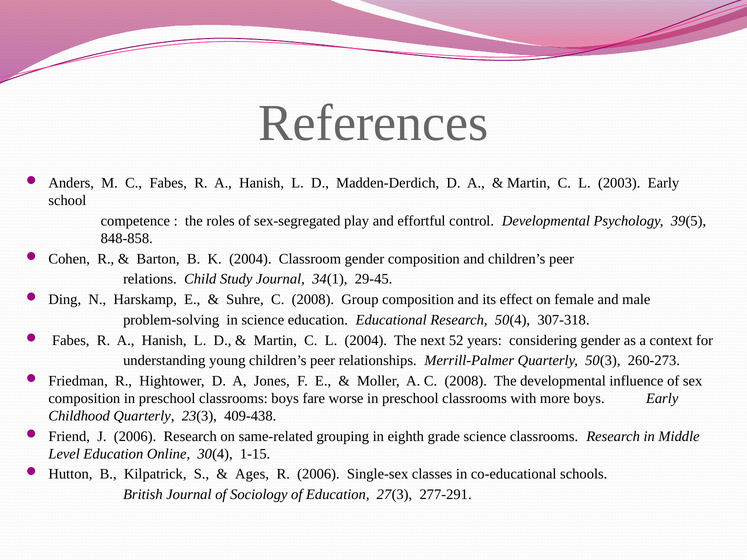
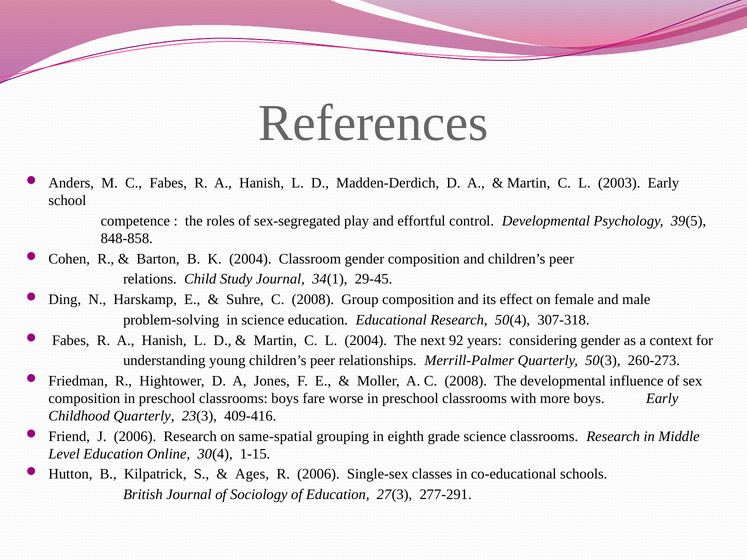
52: 52 -> 92 (456, 340)
409-438: 409-438 -> 409-416 (250, 416)
same-related: same-related -> same-spatial (276, 437)
